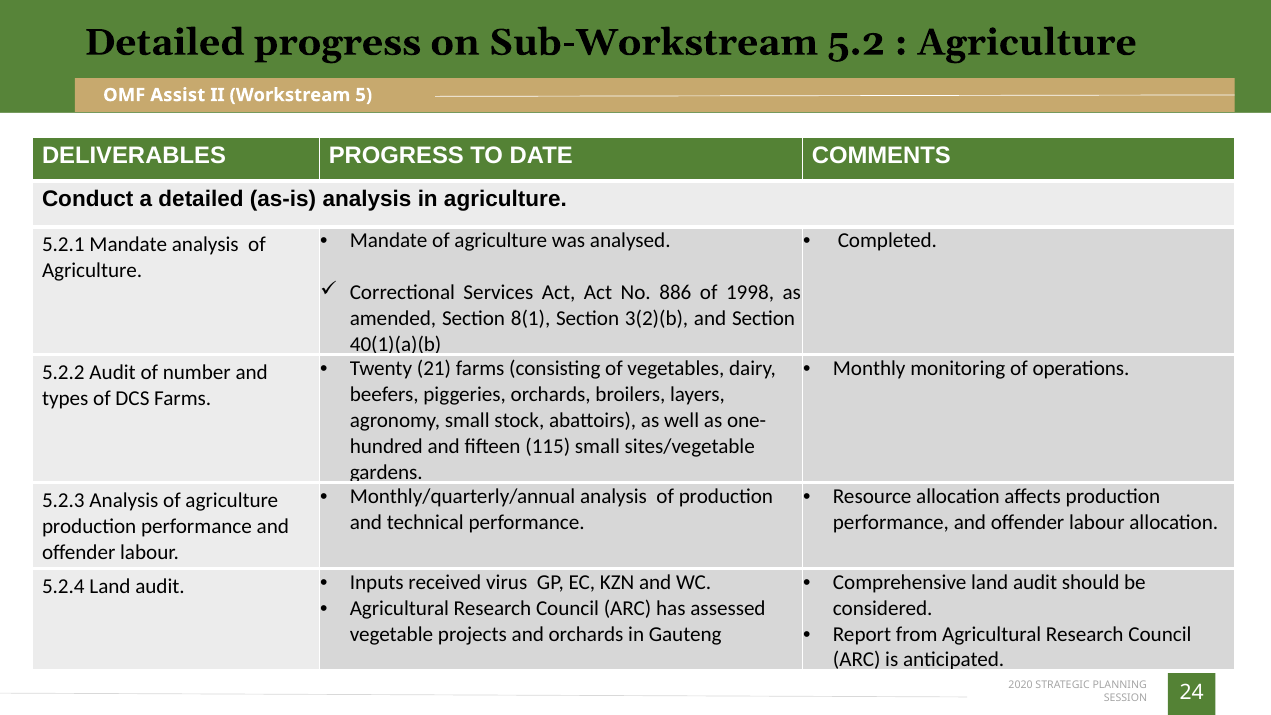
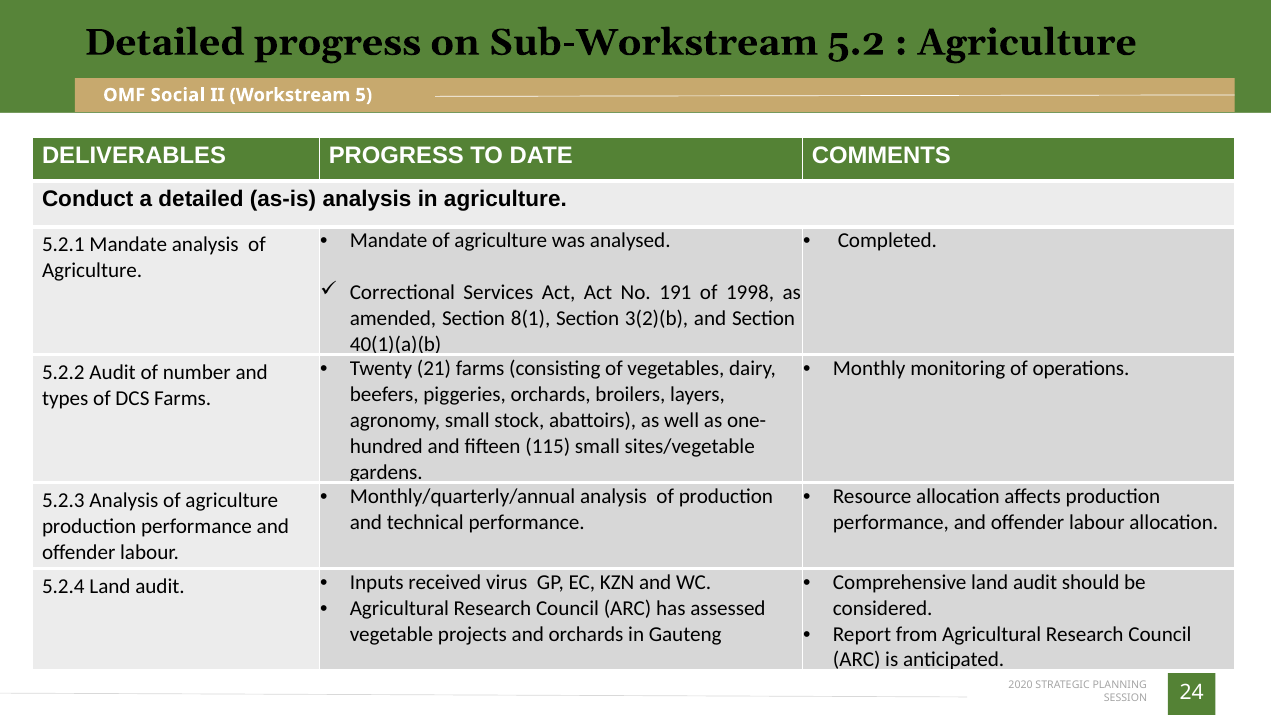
Assist: Assist -> Social (178, 95)
886: 886 -> 191 (675, 293)
